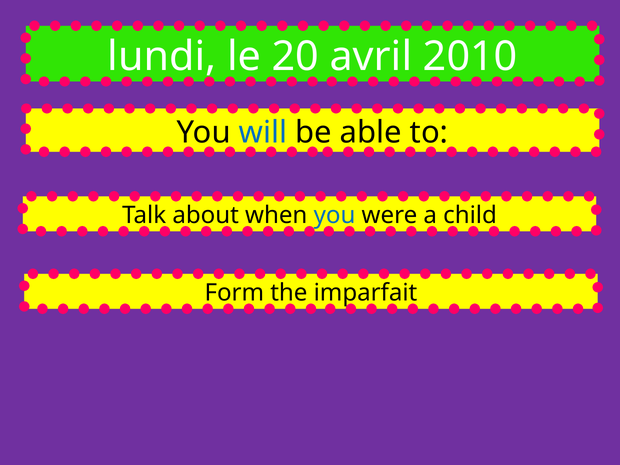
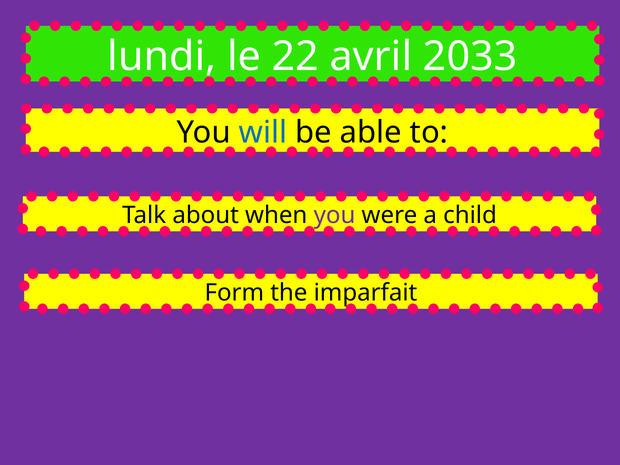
20: 20 -> 22 (295, 57)
2010: 2010 -> 2033 (470, 57)
you colour: blue -> purple (335, 216)
